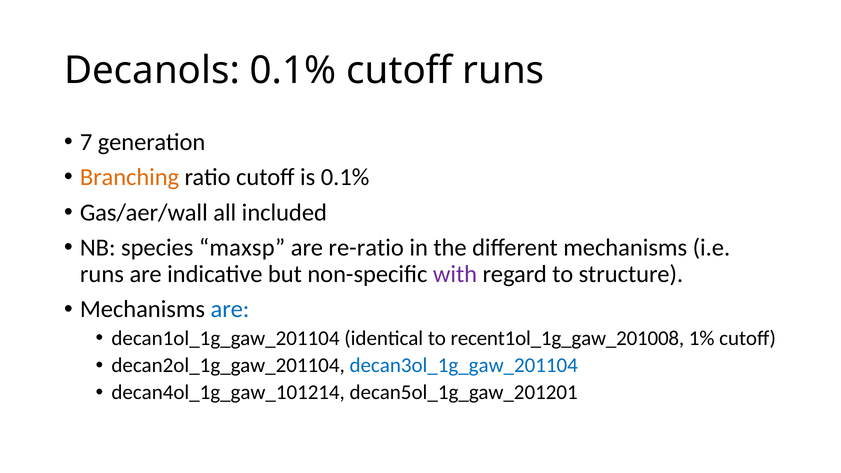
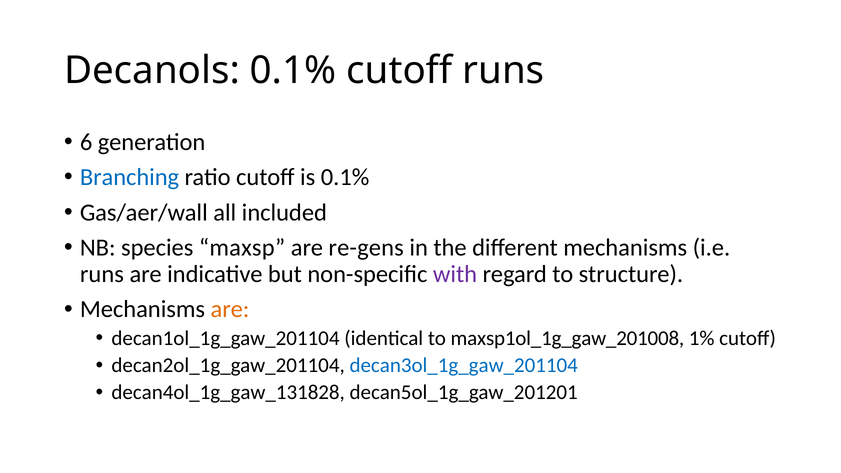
7: 7 -> 6 (86, 142)
Branching colour: orange -> blue (129, 177)
re-ratio: re-ratio -> re-gens (366, 248)
are colour: blue -> orange (230, 309)
recent1ol_1g_gaw_201008: recent1ol_1g_gaw_201008 -> maxsp1ol_1g_gaw_201008 (567, 338)
decan4ol_1g_gaw_101214: decan4ol_1g_gaw_101214 -> decan4ol_1g_gaw_131828 (228, 393)
